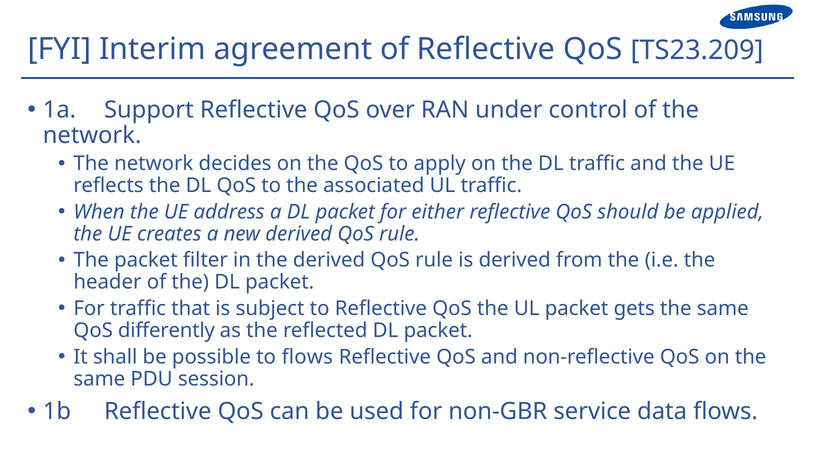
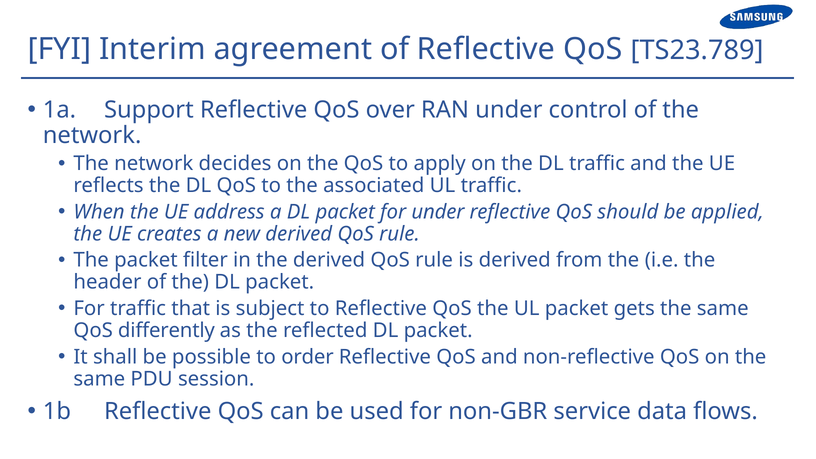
TS23.209: TS23.209 -> TS23.789 (697, 50)
for either: either -> under (438, 212)
to flows: flows -> order (307, 357)
